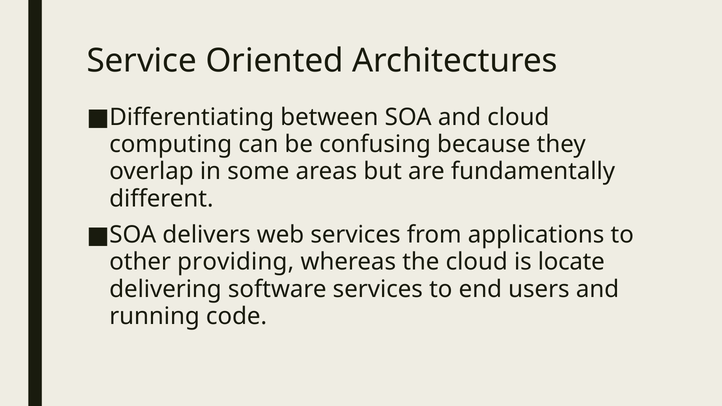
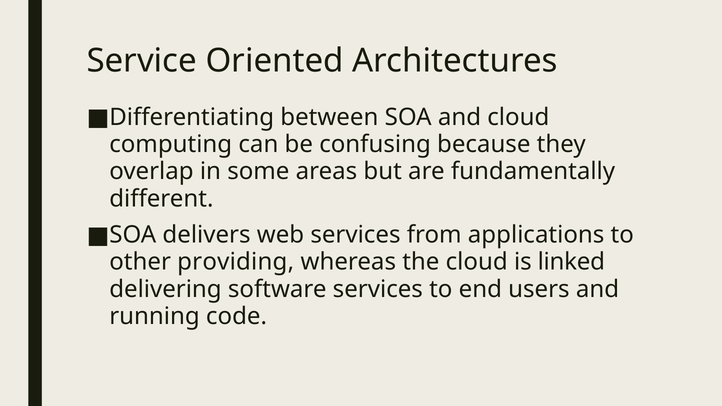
locate: locate -> linked (571, 262)
